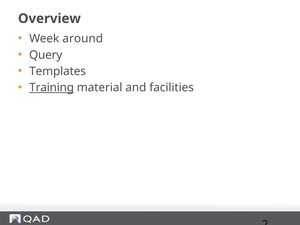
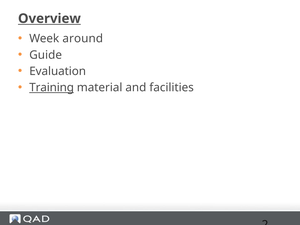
Overview underline: none -> present (49, 19)
Query: Query -> Guide (46, 55)
Templates: Templates -> Evaluation (58, 71)
